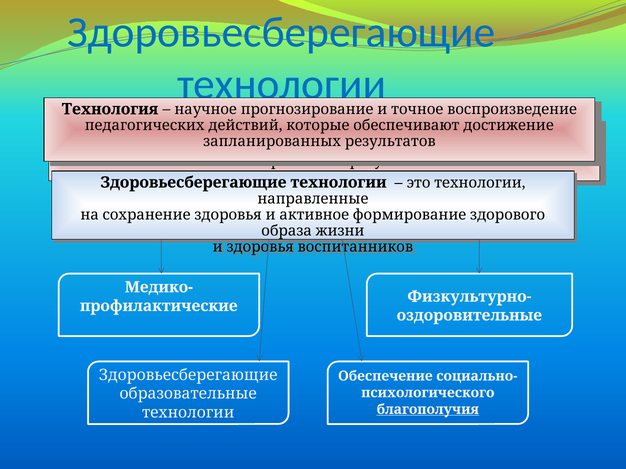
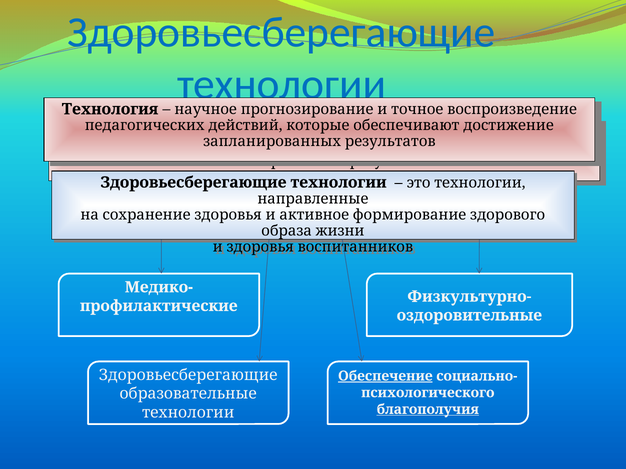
Обеспечение underline: none -> present (385, 376)
